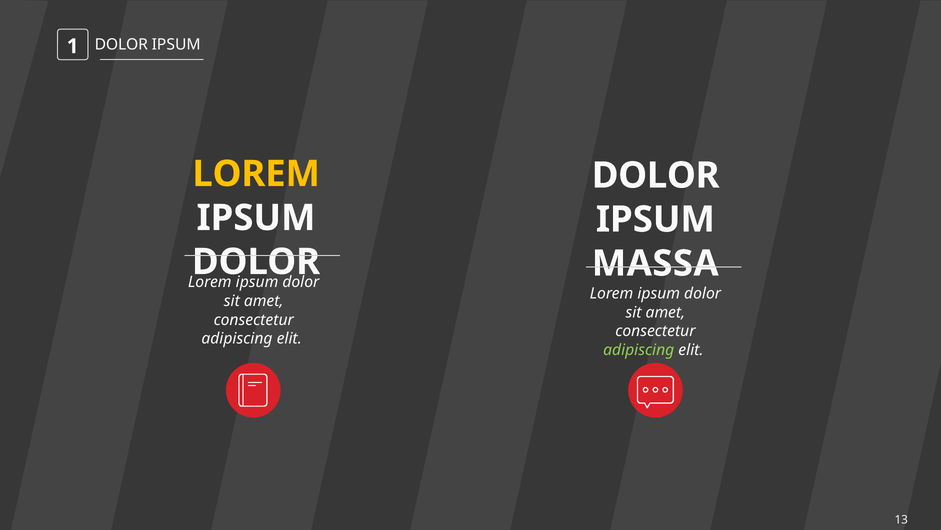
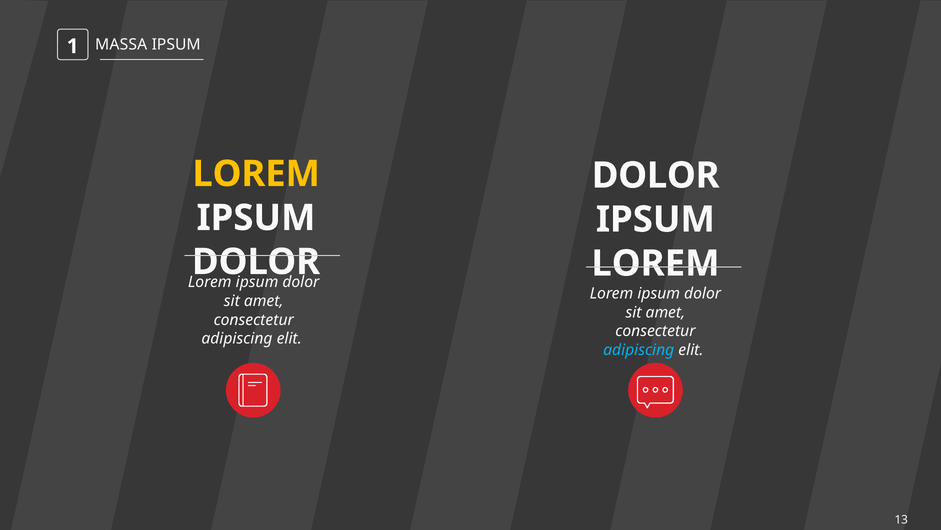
1 DOLOR: DOLOR -> MASSA (121, 44)
MASSA: MASSA -> LOREM (655, 263)
adipiscing colour: light green -> light blue (639, 350)
